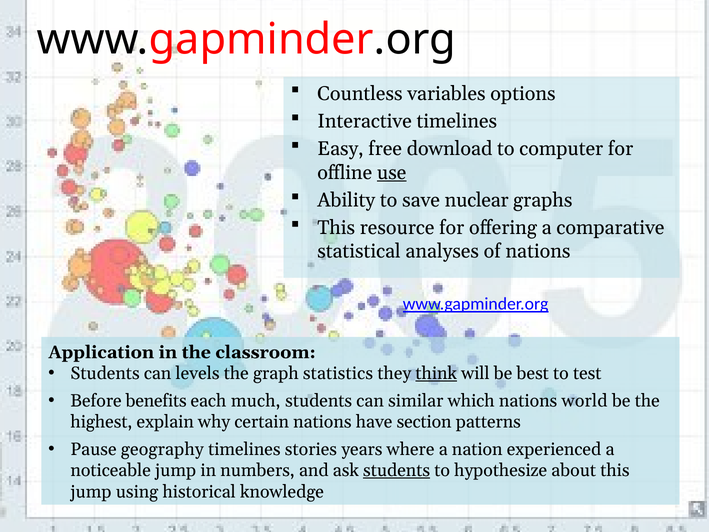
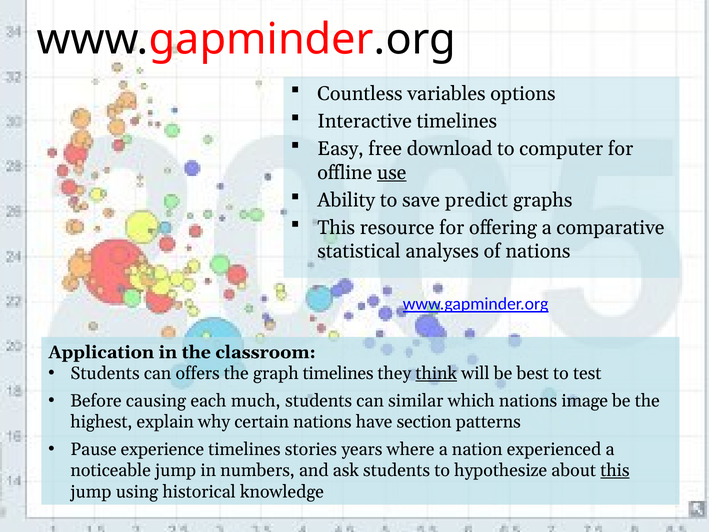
nuclear: nuclear -> predict (476, 200)
levels: levels -> offers (198, 373)
graph statistics: statistics -> timelines (338, 373)
benefits: benefits -> causing (156, 401)
world: world -> image (585, 401)
geography: geography -> experience (162, 449)
students underline: present -> none (397, 470)
this underline: none -> present (615, 470)
